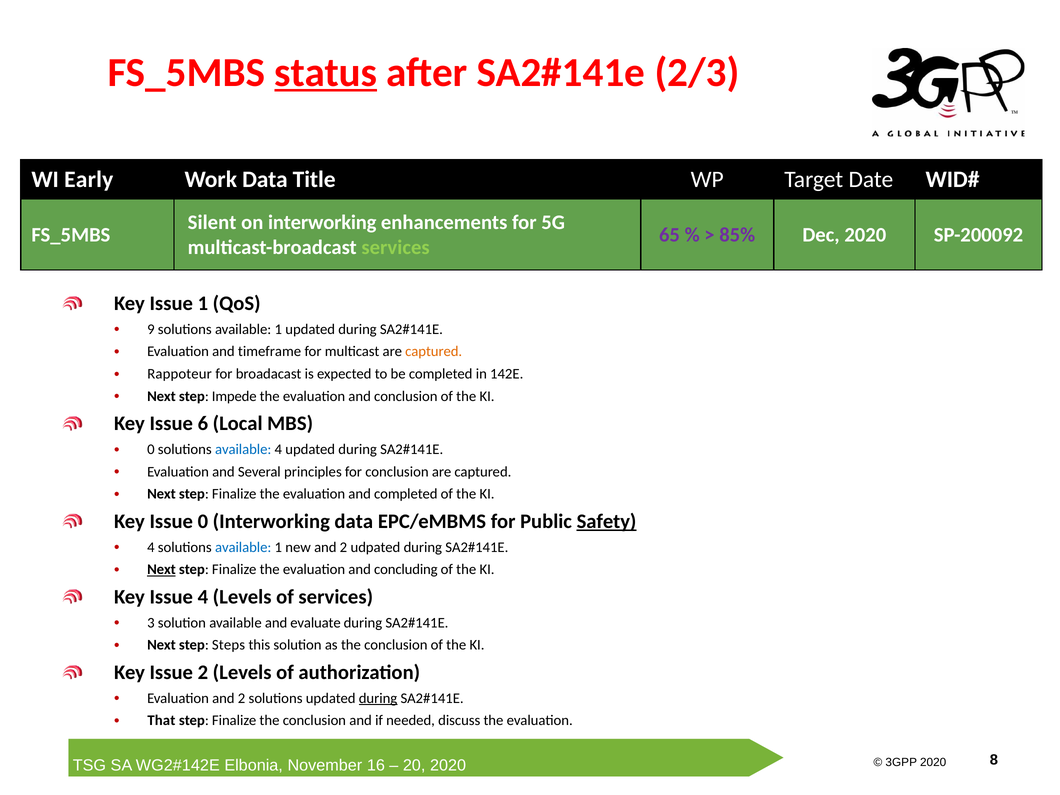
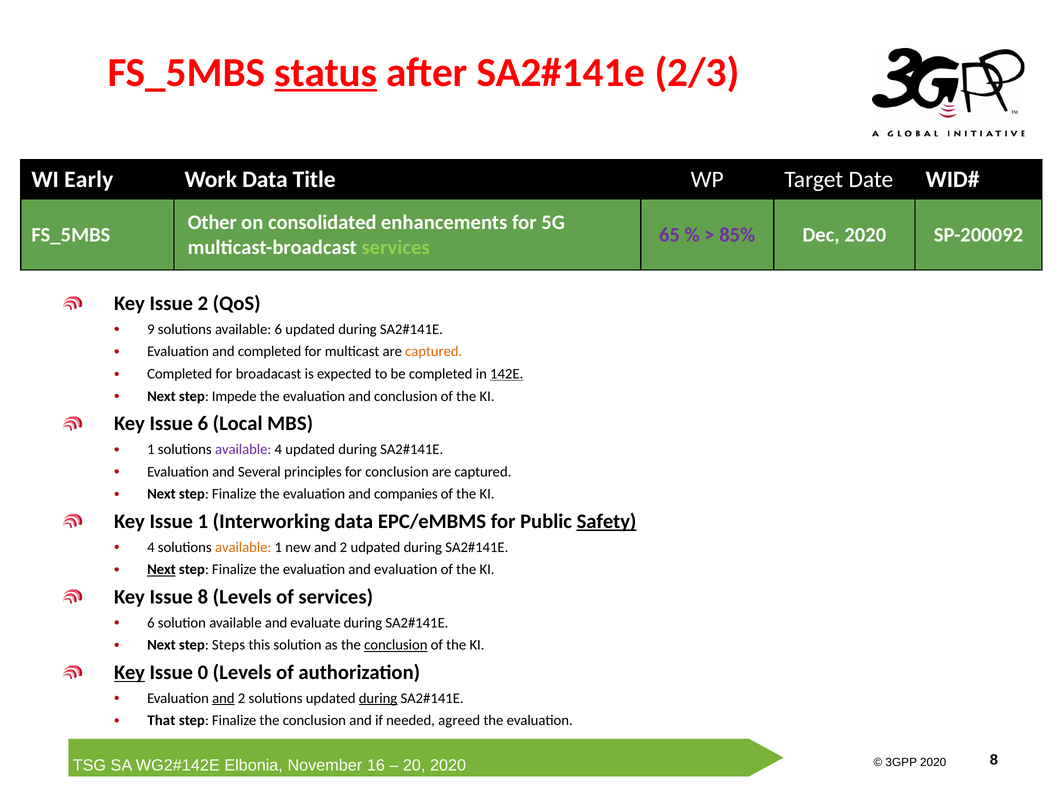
Silent: Silent -> Other (212, 222)
on interworking: interworking -> consolidated (322, 222)
Issue 1: 1 -> 2 (203, 304)
9 solutions available 1: 1 -> 6 (278, 329)
and timeframe: timeframe -> completed (270, 352)
Rappoteur: Rappoteur -> Completed (180, 374)
142E underline: none -> present (507, 374)
0: 0 -> 1 (151, 449)
available colour: blue -> purple (243, 449)
and completed: completed -> companies (406, 494)
Issue 0: 0 -> 1 (203, 521)
available colour: blue -> orange (243, 547)
and concluding: concluding -> evaluation (406, 570)
Issue 4: 4 -> 8 (203, 597)
3: 3 -> 6 (151, 623)
conclusion underline: none -> present (396, 645)
Key underline: none -> present (130, 673)
Issue 2: 2 -> 0 (203, 673)
and underline: none -> present (223, 698)
discuss: discuss -> agreed (459, 721)
